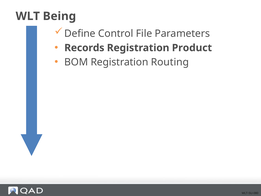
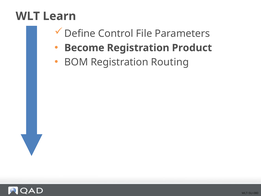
Being: Being -> Learn (59, 16)
Records: Records -> Become (84, 48)
